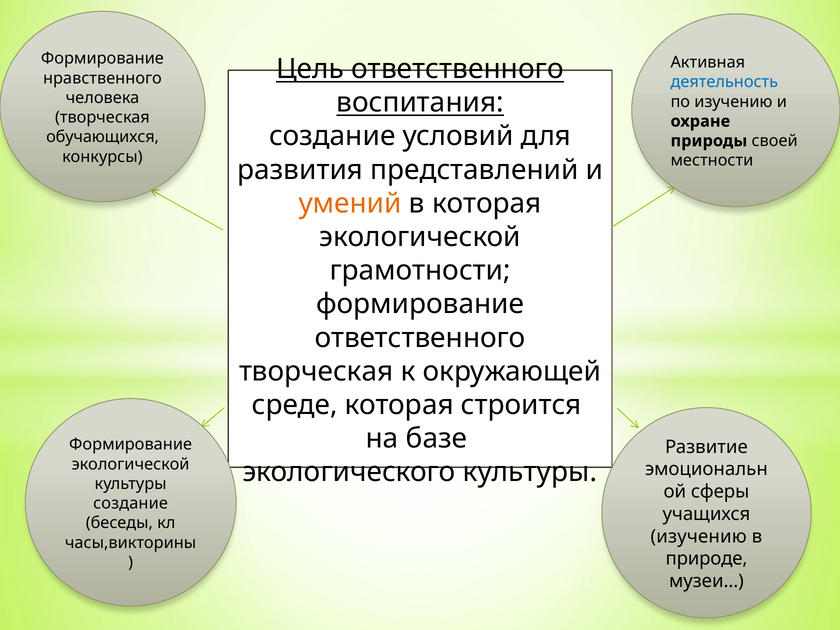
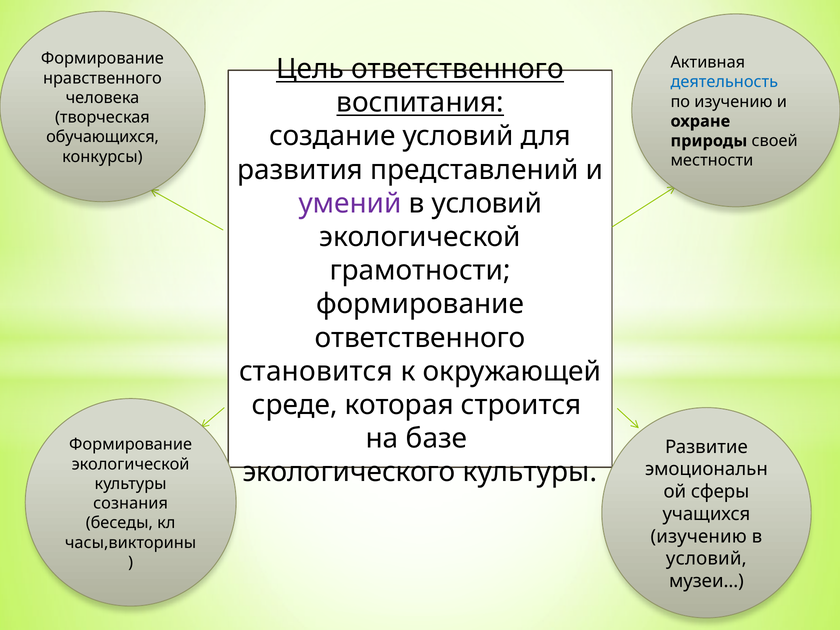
умений colour: orange -> purple (350, 203)
которая: которая -> условий (487, 203)
творческая: творческая -> становится (316, 371)
создание: создание -> сознания (131, 503)
природе: природе -> условий (706, 559)
